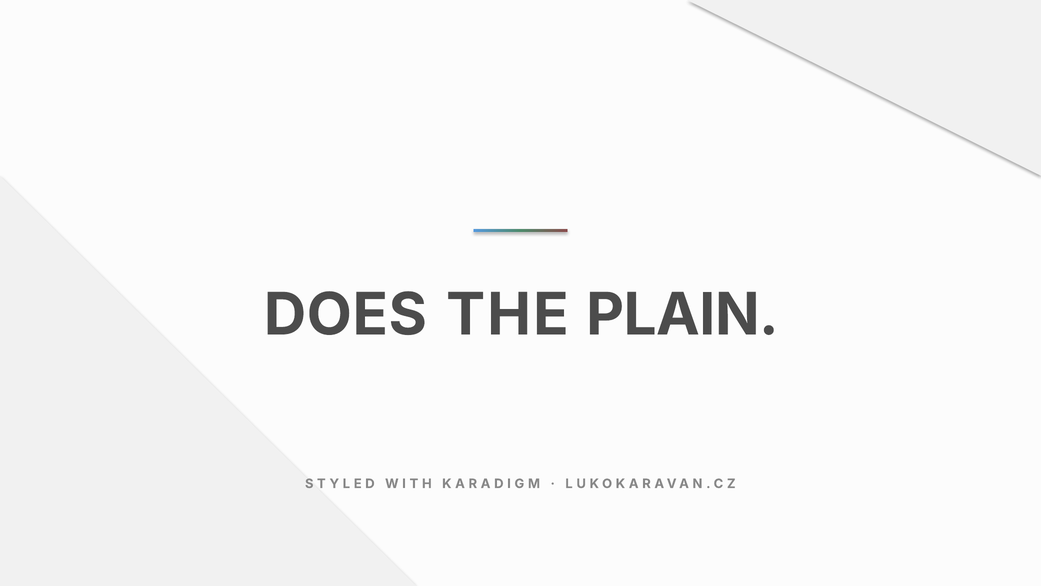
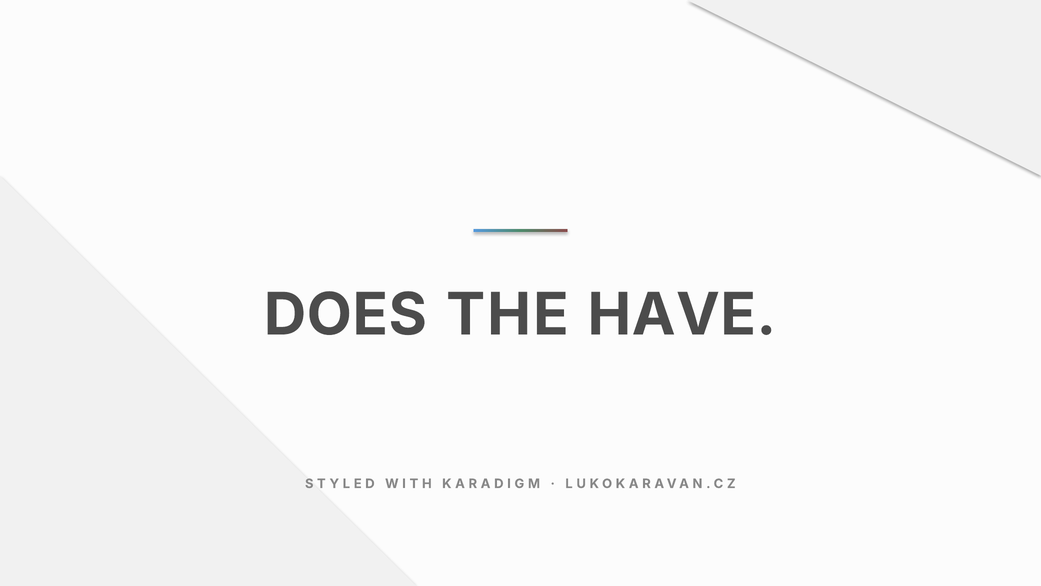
PLAIN: PLAIN -> HAVE (682, 315)
